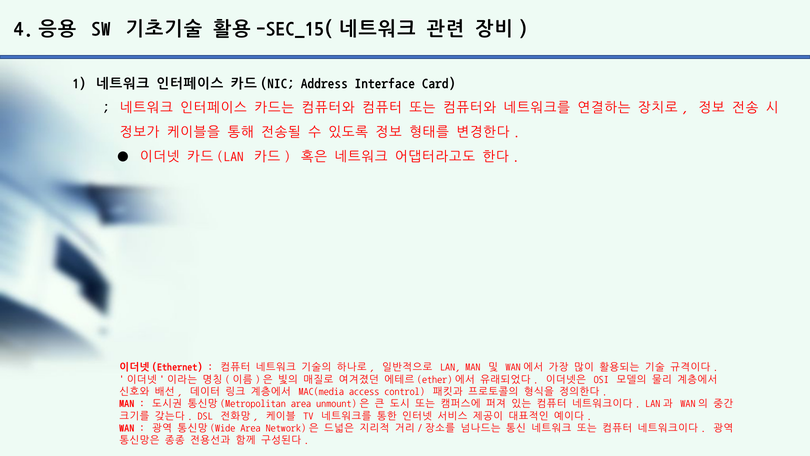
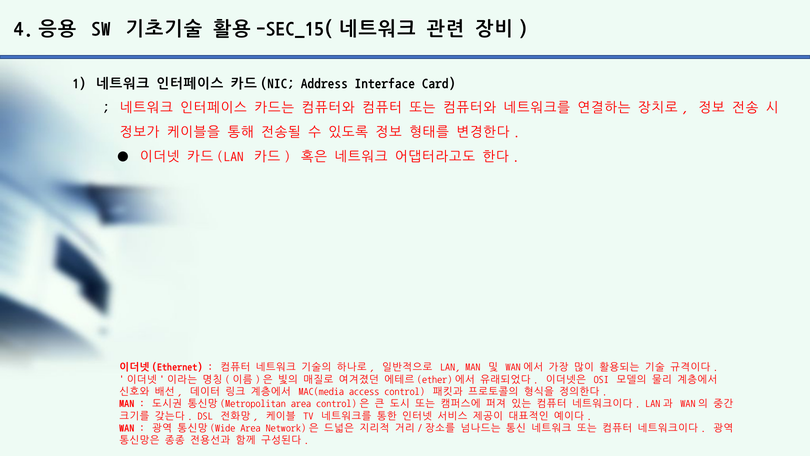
area unmount: unmount -> control (336, 403)
